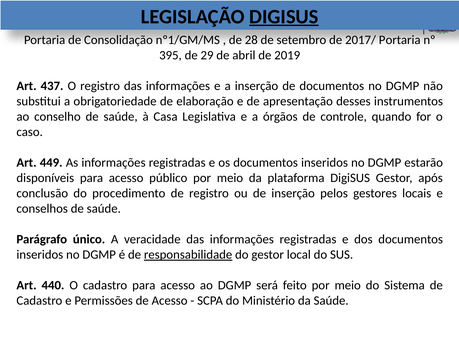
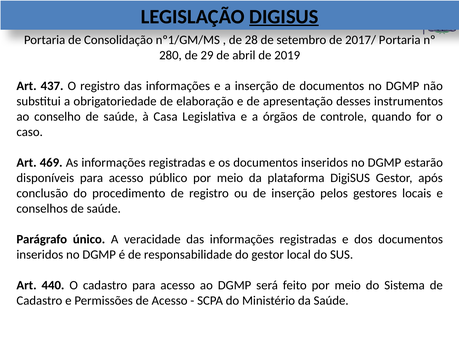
395: 395 -> 280 (170, 55)
449: 449 -> 469 (51, 162)
responsabilidade underline: present -> none (188, 254)
